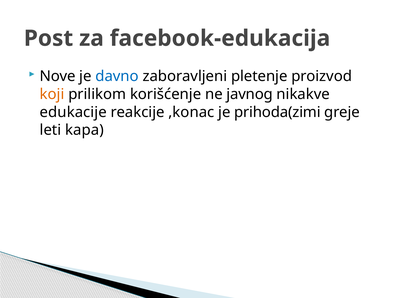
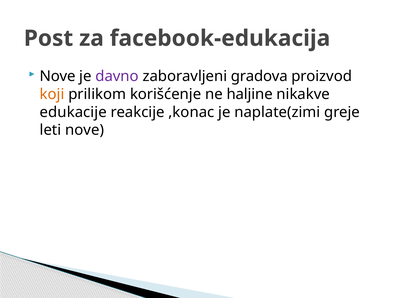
davno colour: blue -> purple (117, 76)
pletenje: pletenje -> gradova (259, 76)
javnog: javnog -> haljine (250, 94)
prihoda(zimi: prihoda(zimi -> naplate(zimi (277, 112)
leti kapa: kapa -> nove (85, 130)
